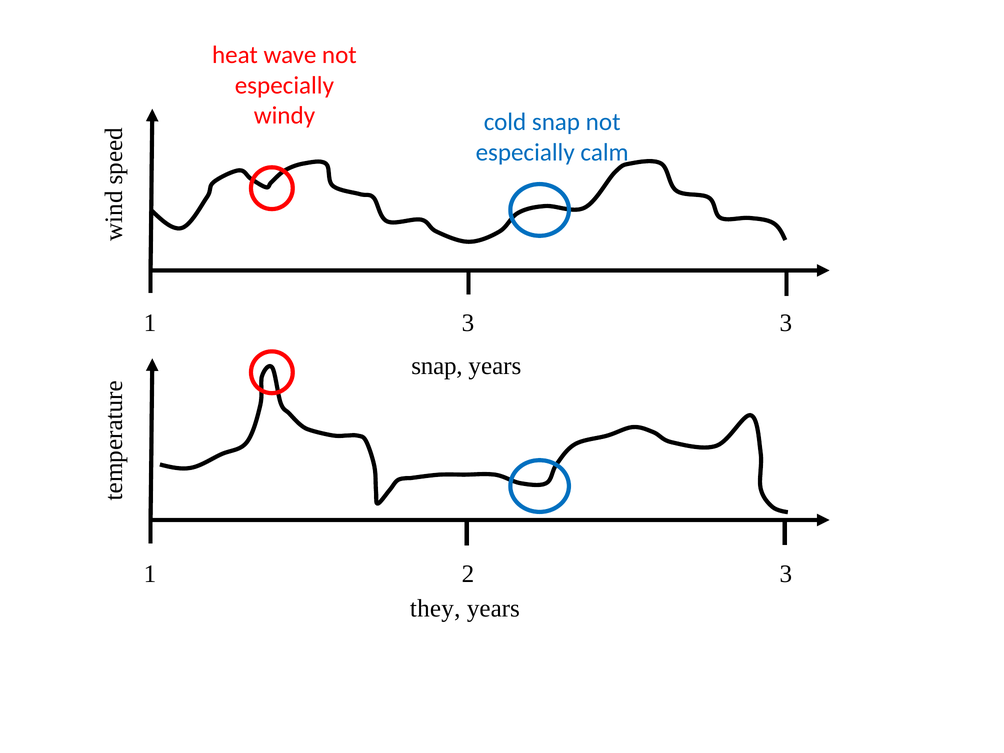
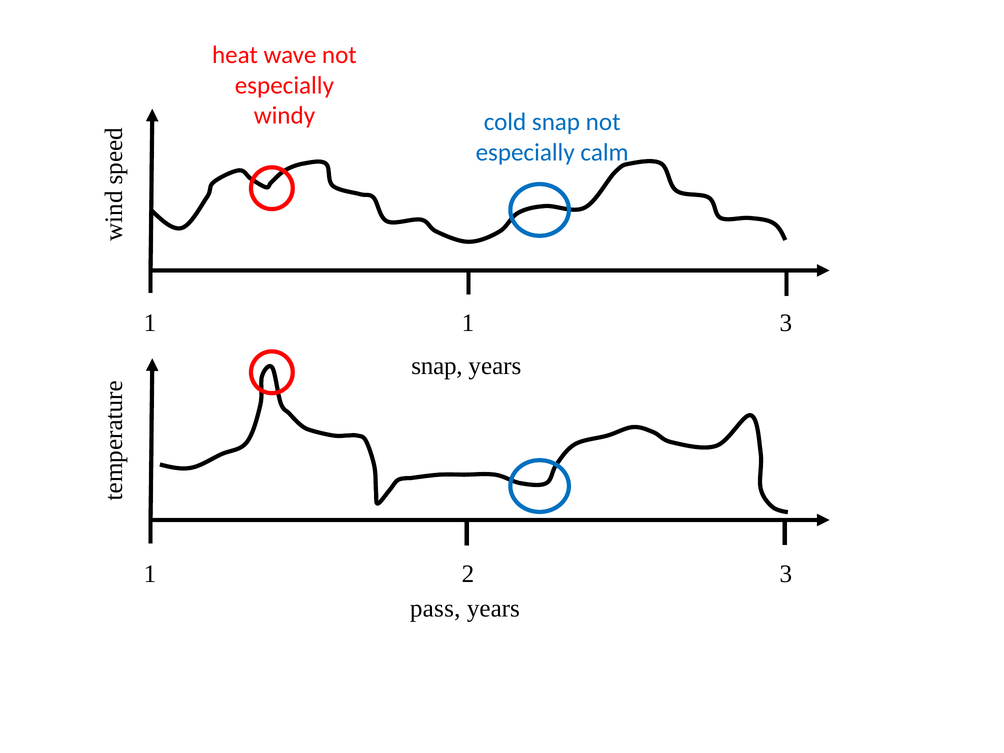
1 3: 3 -> 1 (468, 323)
they: they -> pass (435, 609)
